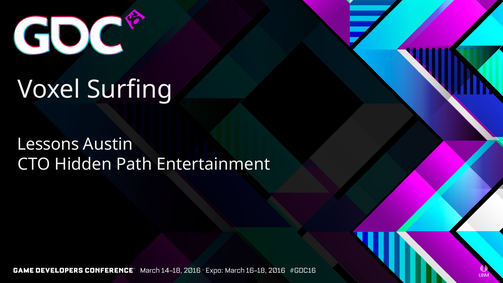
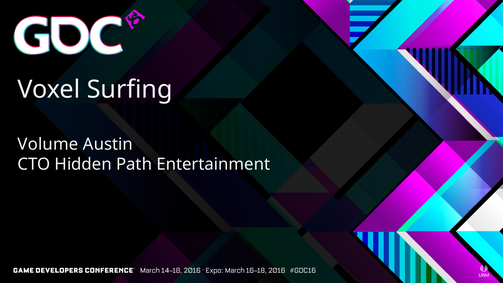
Lessons: Lessons -> Volume (48, 144)
